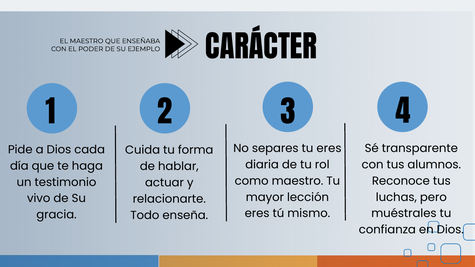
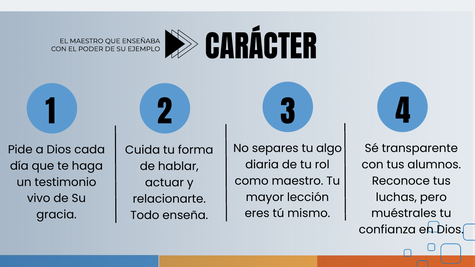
tu eres: eres -> algo (329, 149)
